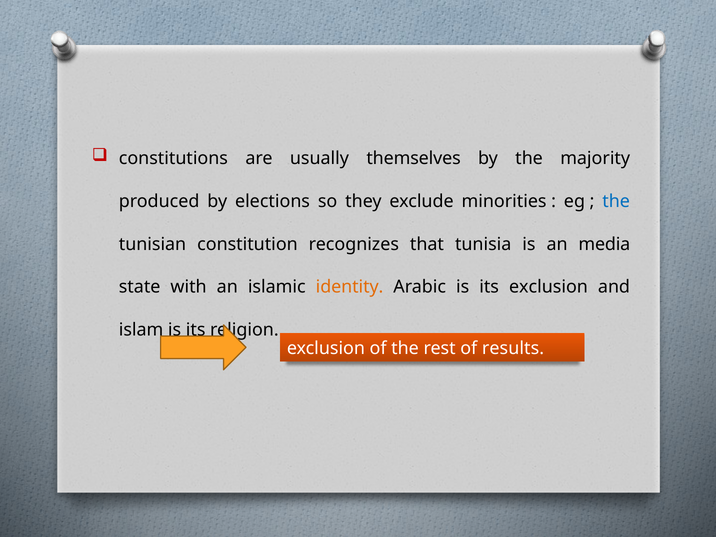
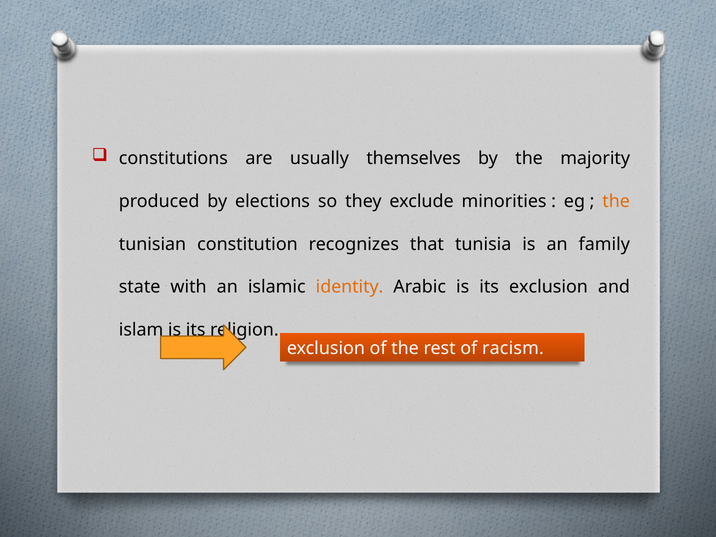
the colour: blue -> orange (616, 201)
media: media -> family (604, 244)
results: results -> racism (513, 348)
